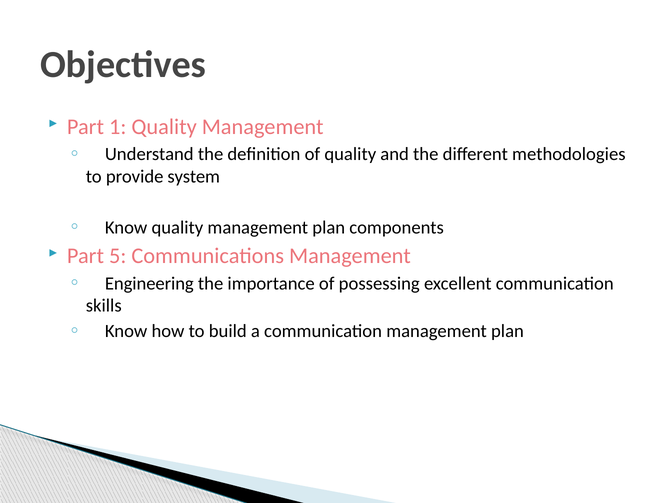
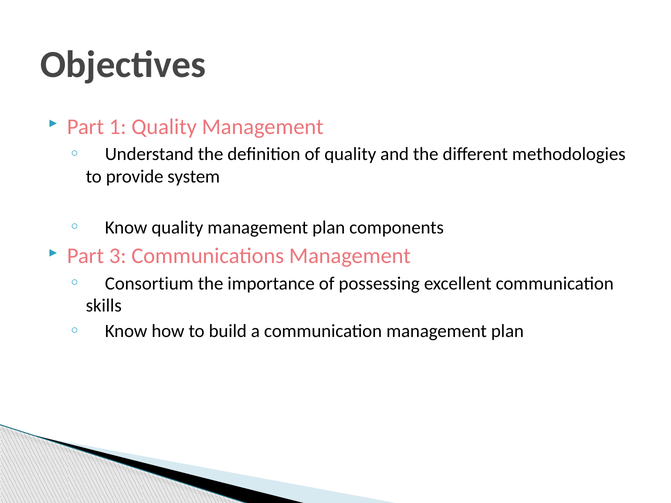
5: 5 -> 3 (118, 256)
Engineering: Engineering -> Consortium (149, 284)
